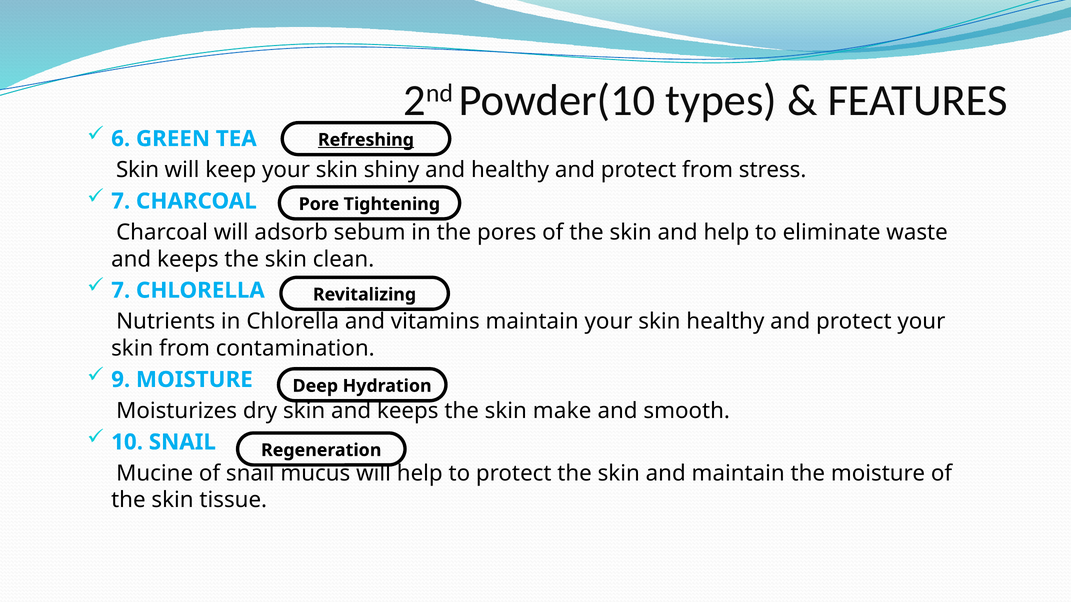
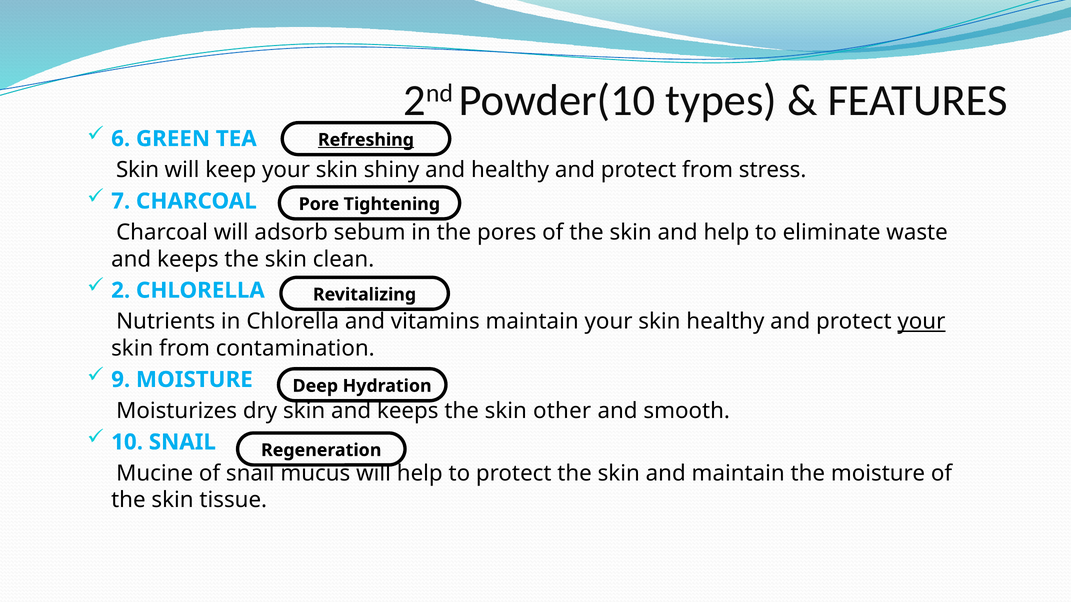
7: 7 -> 2 (121, 291)
your underline: none -> present (921, 322)
make: make -> other (562, 411)
